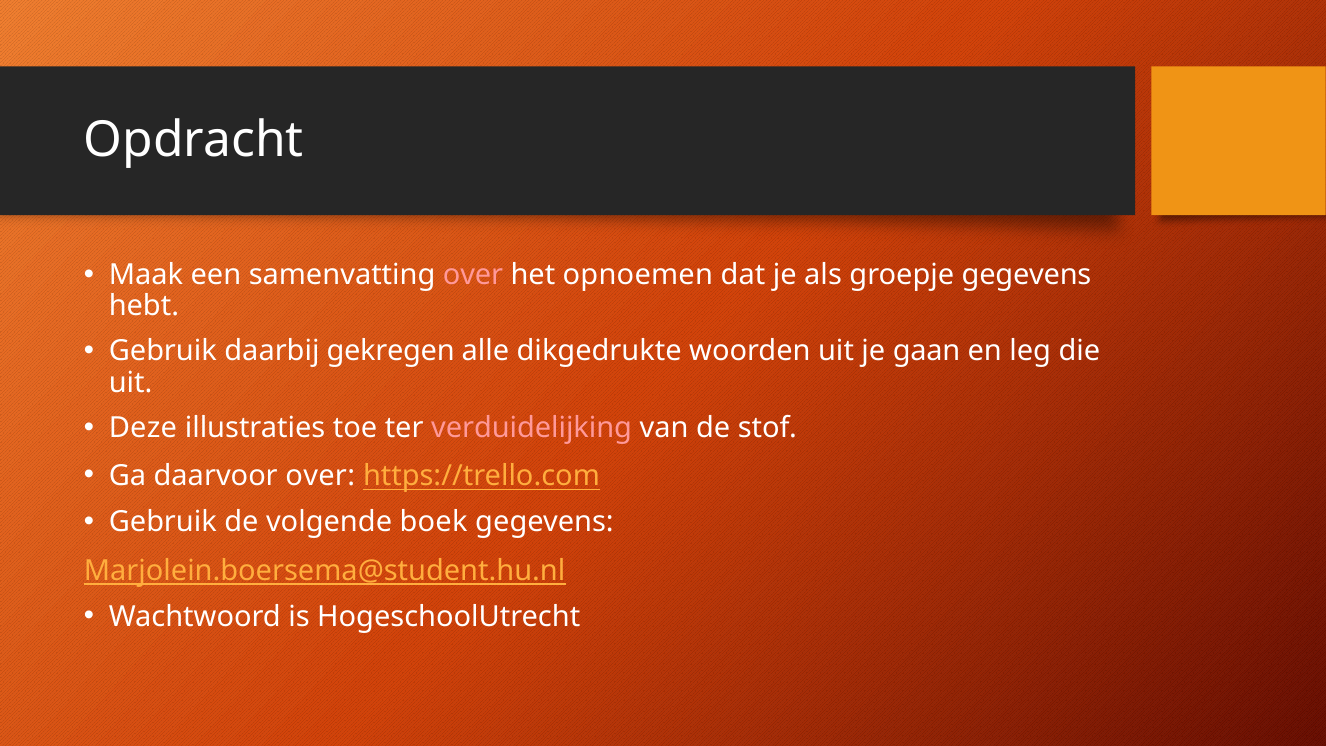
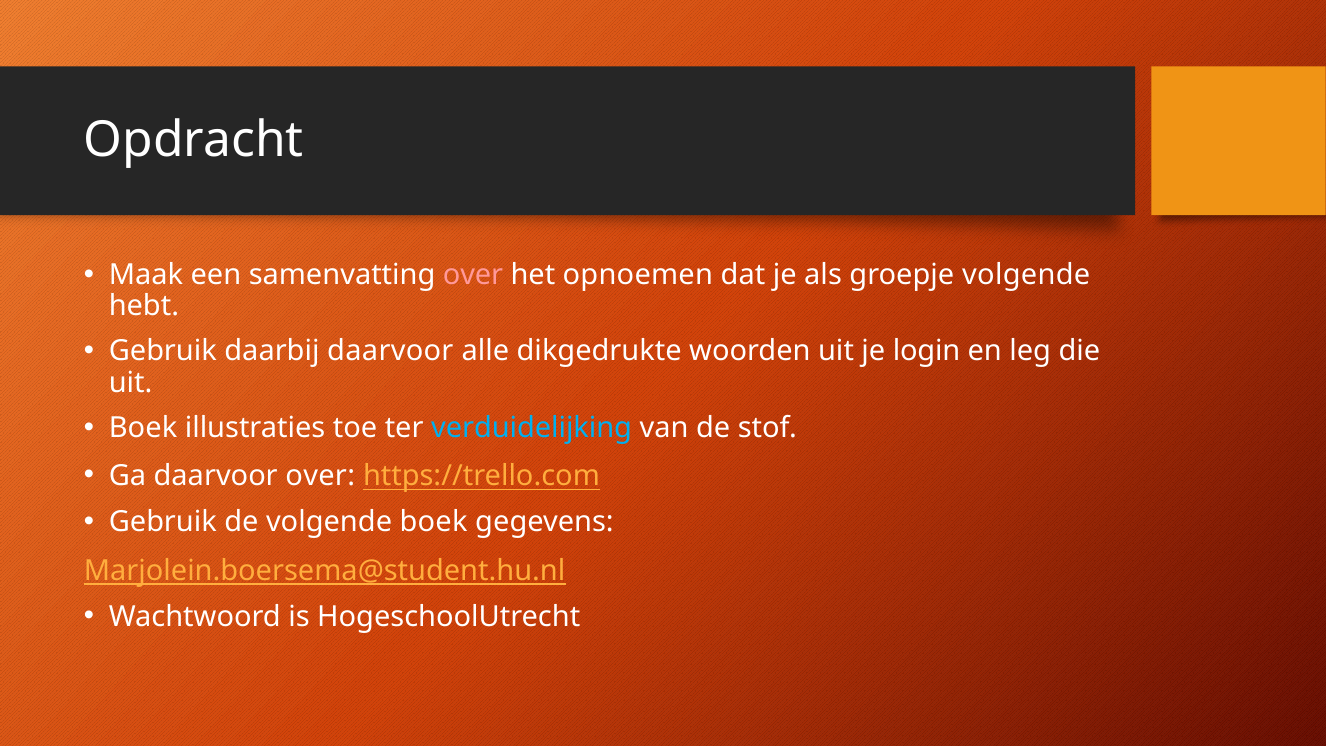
groepje gegevens: gegevens -> volgende (1026, 275)
daarbij gekregen: gekregen -> daarvoor (390, 351)
gaan: gaan -> login (927, 351)
Deze: Deze -> Boek (143, 428)
verduidelijking colour: pink -> light blue (532, 428)
